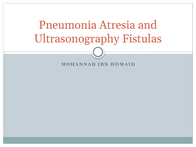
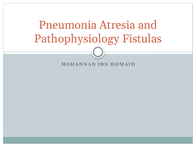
Ultrasonography: Ultrasonography -> Pathophysiology (77, 39)
